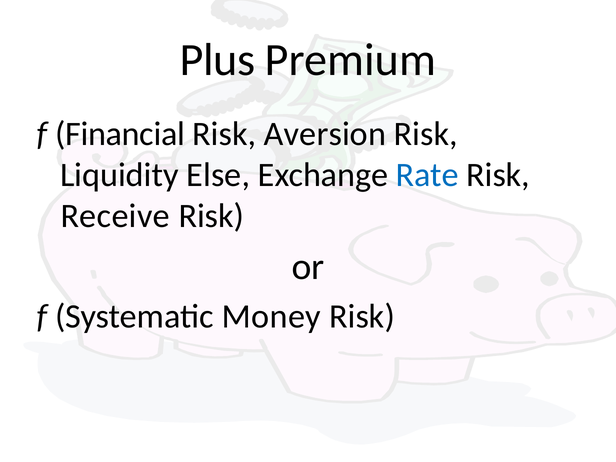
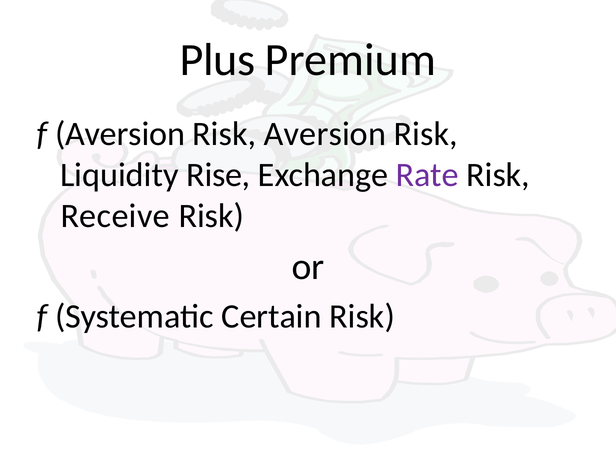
f Financial: Financial -> Aversion (120, 134)
Else: Else -> Rise (218, 175)
Rate colour: blue -> purple (427, 175)
Money: Money -> Certain (272, 316)
